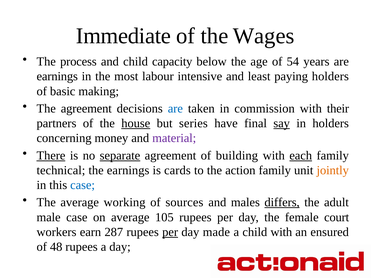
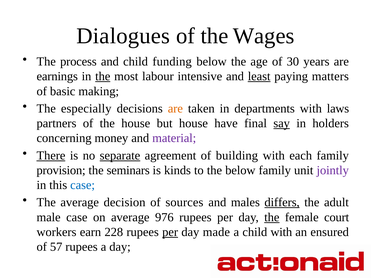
Immediate: Immediate -> Dialogues (123, 36)
capacity: capacity -> funding (172, 62)
54: 54 -> 30 (293, 62)
the underline: none -> present (103, 76)
least underline: none -> present (259, 76)
paying holders: holders -> matters (330, 76)
The agreement: agreement -> especially (86, 109)
are colour: blue -> orange (175, 109)
commission: commission -> departments (265, 109)
their: their -> laws (338, 109)
house underline: present -> none (136, 123)
but series: series -> house (193, 123)
each underline: present -> none (301, 156)
technical: technical -> provision (61, 170)
the earnings: earnings -> seminars (128, 170)
cards: cards -> kinds (177, 170)
the action: action -> below (240, 170)
jointly colour: orange -> purple (333, 170)
working: working -> decision (125, 203)
105: 105 -> 976 (164, 217)
the underline: none -> present (272, 217)
287: 287 -> 228 (114, 232)
48: 48 -> 57 (56, 247)
